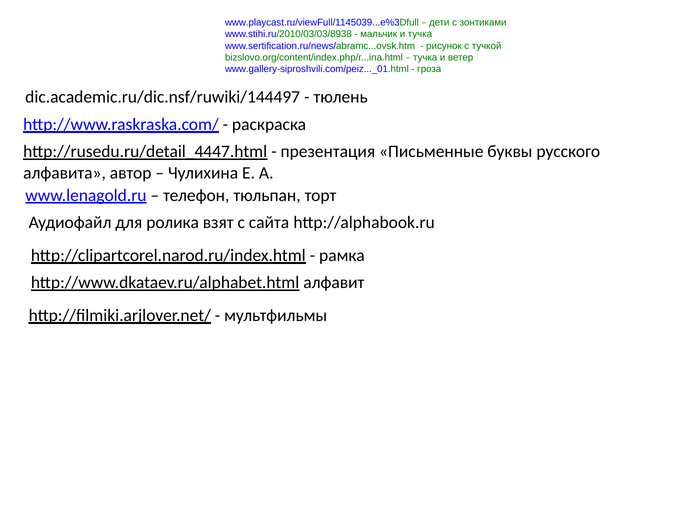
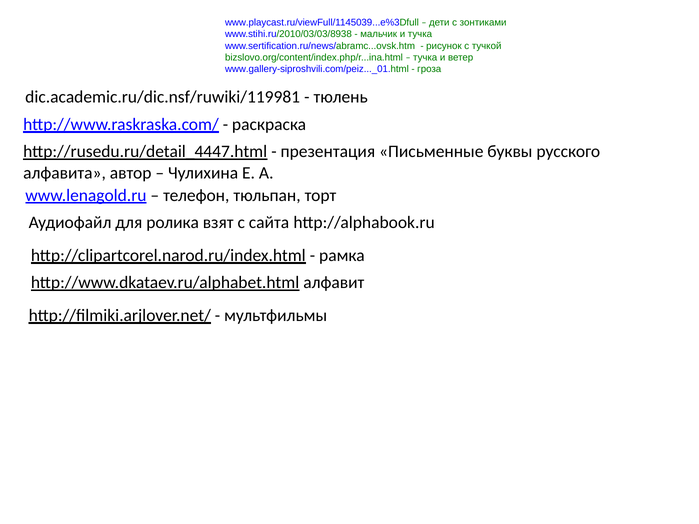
dic.academic.ru/dic.nsf/ruwiki/144497: dic.academic.ru/dic.nsf/ruwiki/144497 -> dic.academic.ru/dic.nsf/ruwiki/119981 (163, 97)
